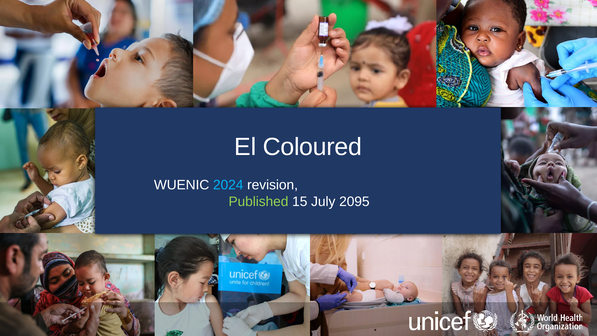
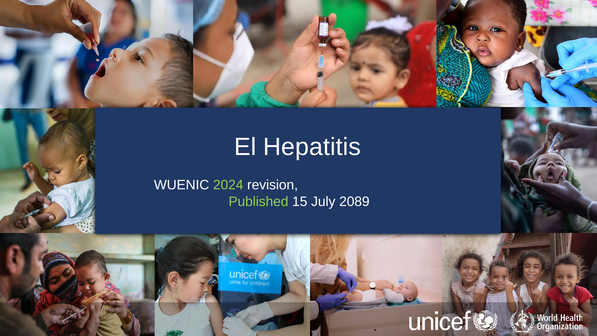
Coloured: Coloured -> Hepatitis (312, 147)
2024 colour: light blue -> light green (228, 185)
2095: 2095 -> 2089 (354, 202)
